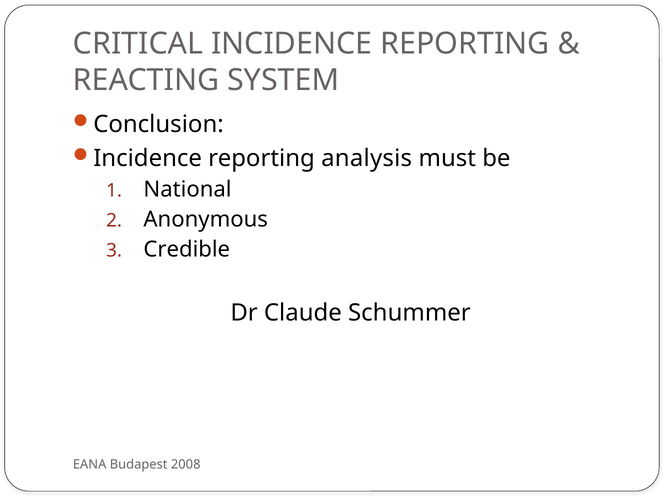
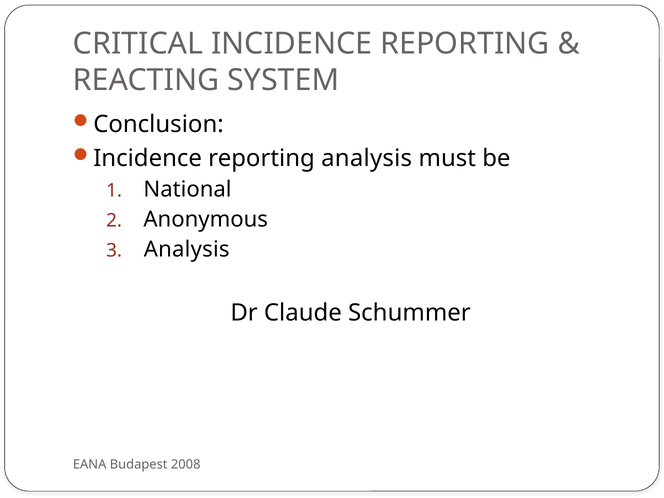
Credible: Credible -> Analysis (187, 250)
